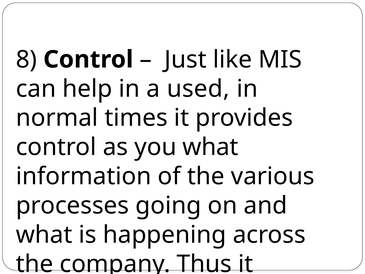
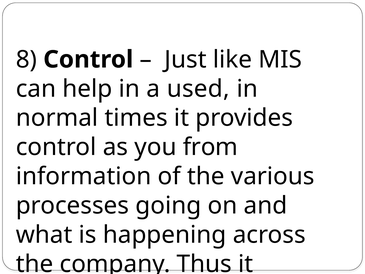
you what: what -> from (210, 147)
